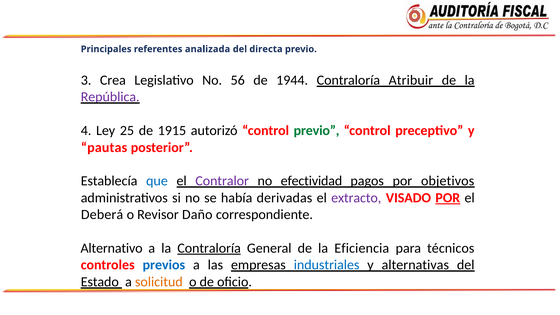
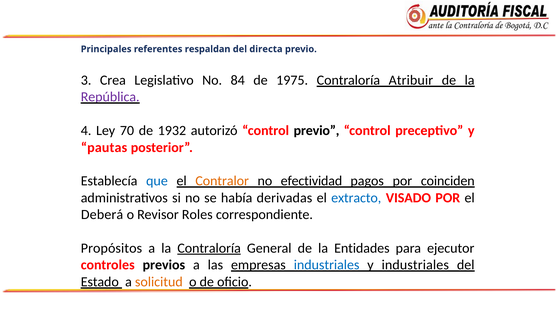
analizada: analizada -> respaldan (208, 49)
56: 56 -> 84 (238, 80)
1944: 1944 -> 1975 (292, 80)
25: 25 -> 70 (127, 131)
1915: 1915 -> 1932 (172, 131)
previo colour: green -> black (317, 131)
Contralor colour: purple -> orange (222, 181)
objetivos: objetivos -> coinciden (448, 181)
extracto colour: purple -> blue (356, 198)
POR underline: present -> none (448, 198)
Daño: Daño -> Roles (197, 215)
Alternativo: Alternativo -> Propósitos (111, 248)
Eficiencia: Eficiencia -> Entidades (362, 248)
técnicos: técnicos -> ejecutor (451, 248)
previos colour: blue -> black (164, 265)
y alternativas: alternativas -> industriales (415, 265)
